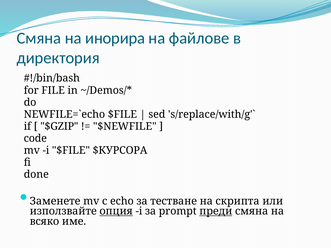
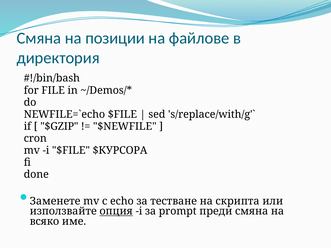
инорира: инорира -> позиции (115, 38)
code: code -> cron (35, 139)
преди underline: present -> none (216, 211)
